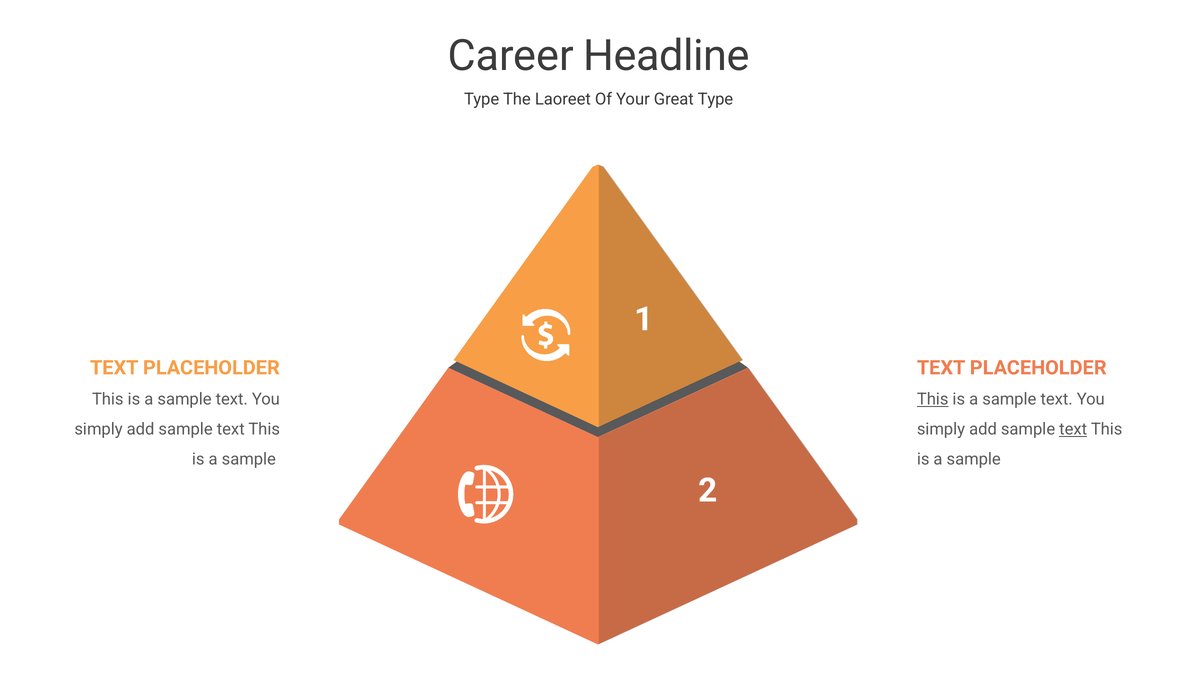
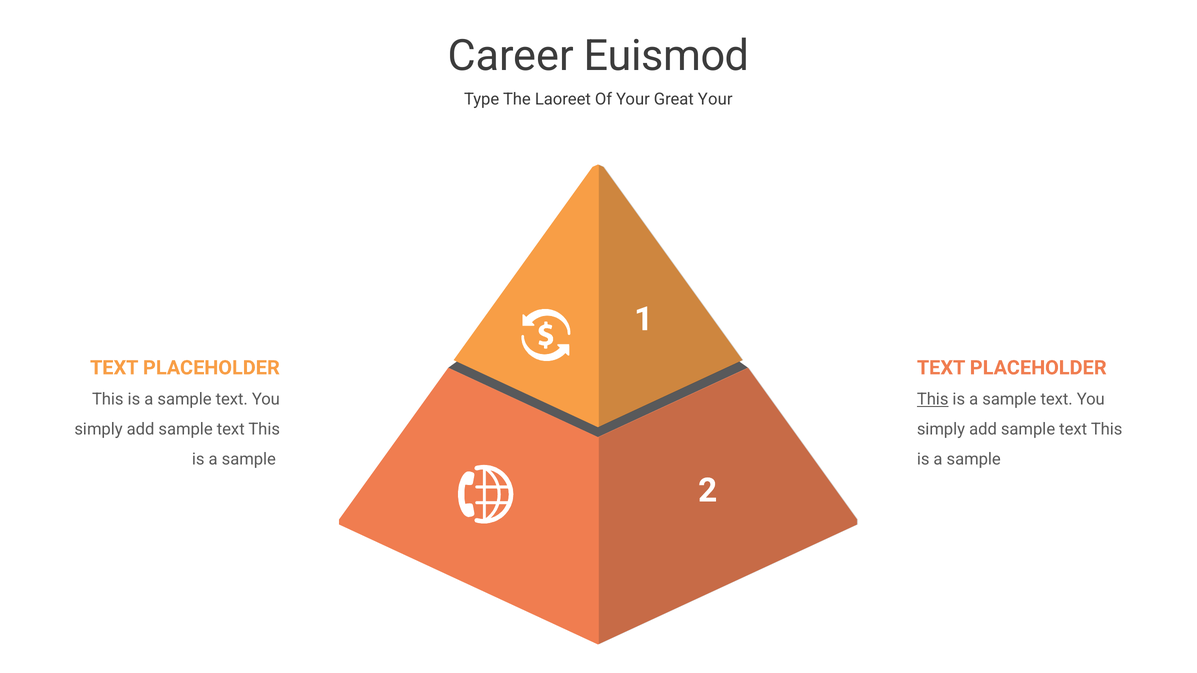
Headline: Headline -> Euismod (666, 56)
Great Type: Type -> Your (715, 99)
text underline: present -> none (1073, 430)
